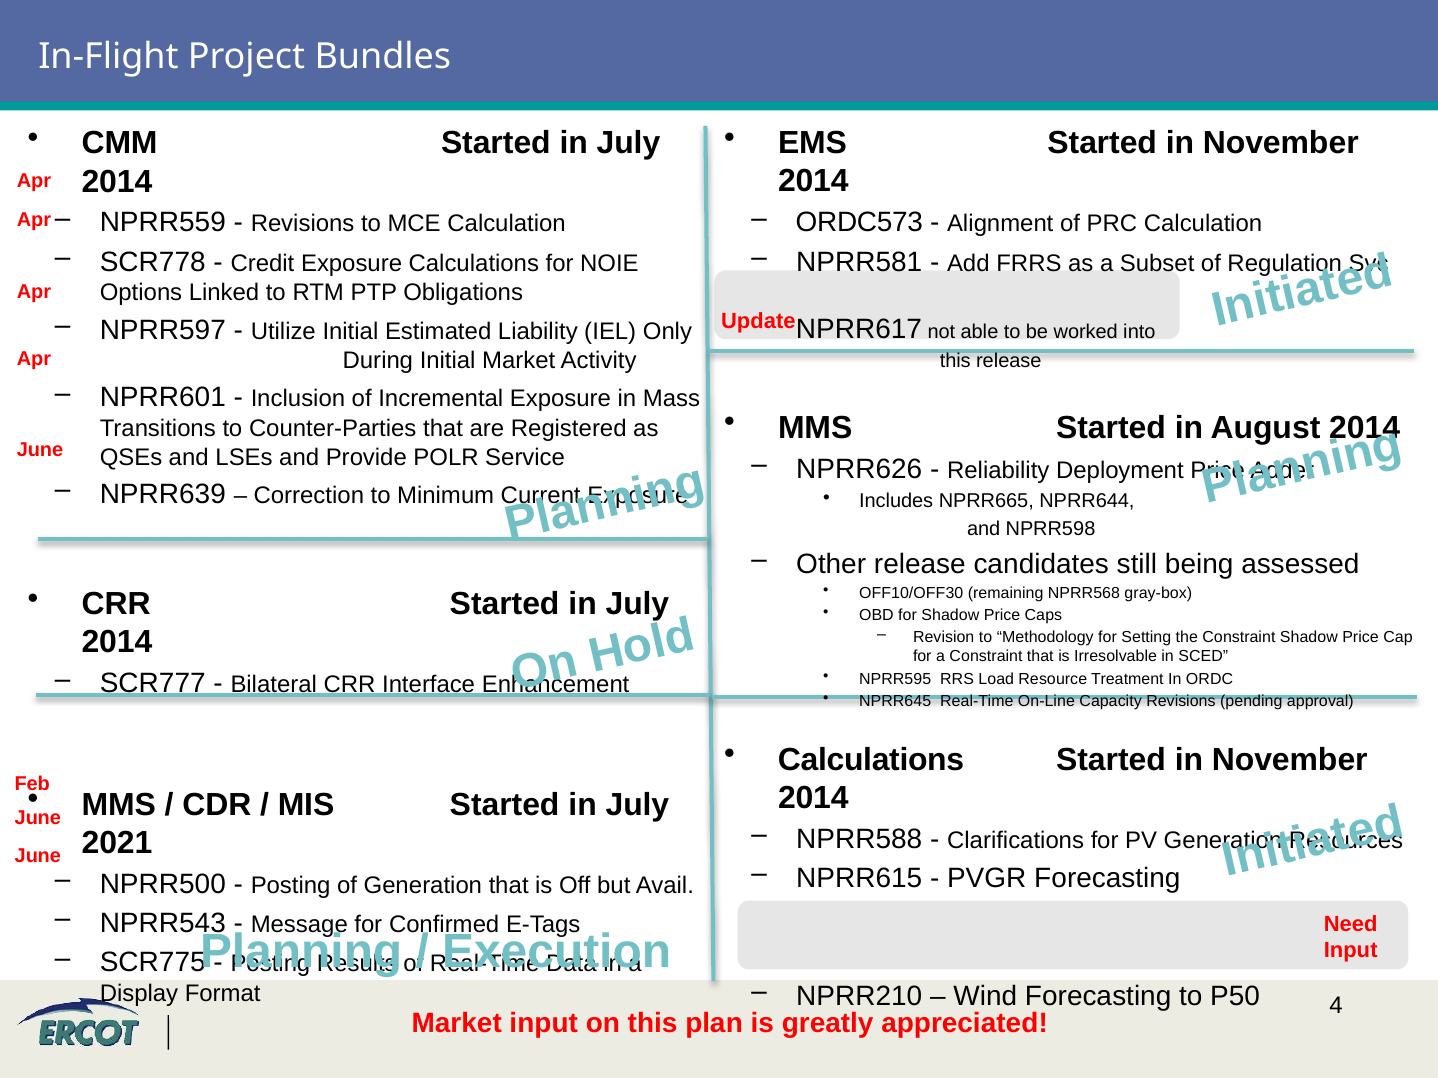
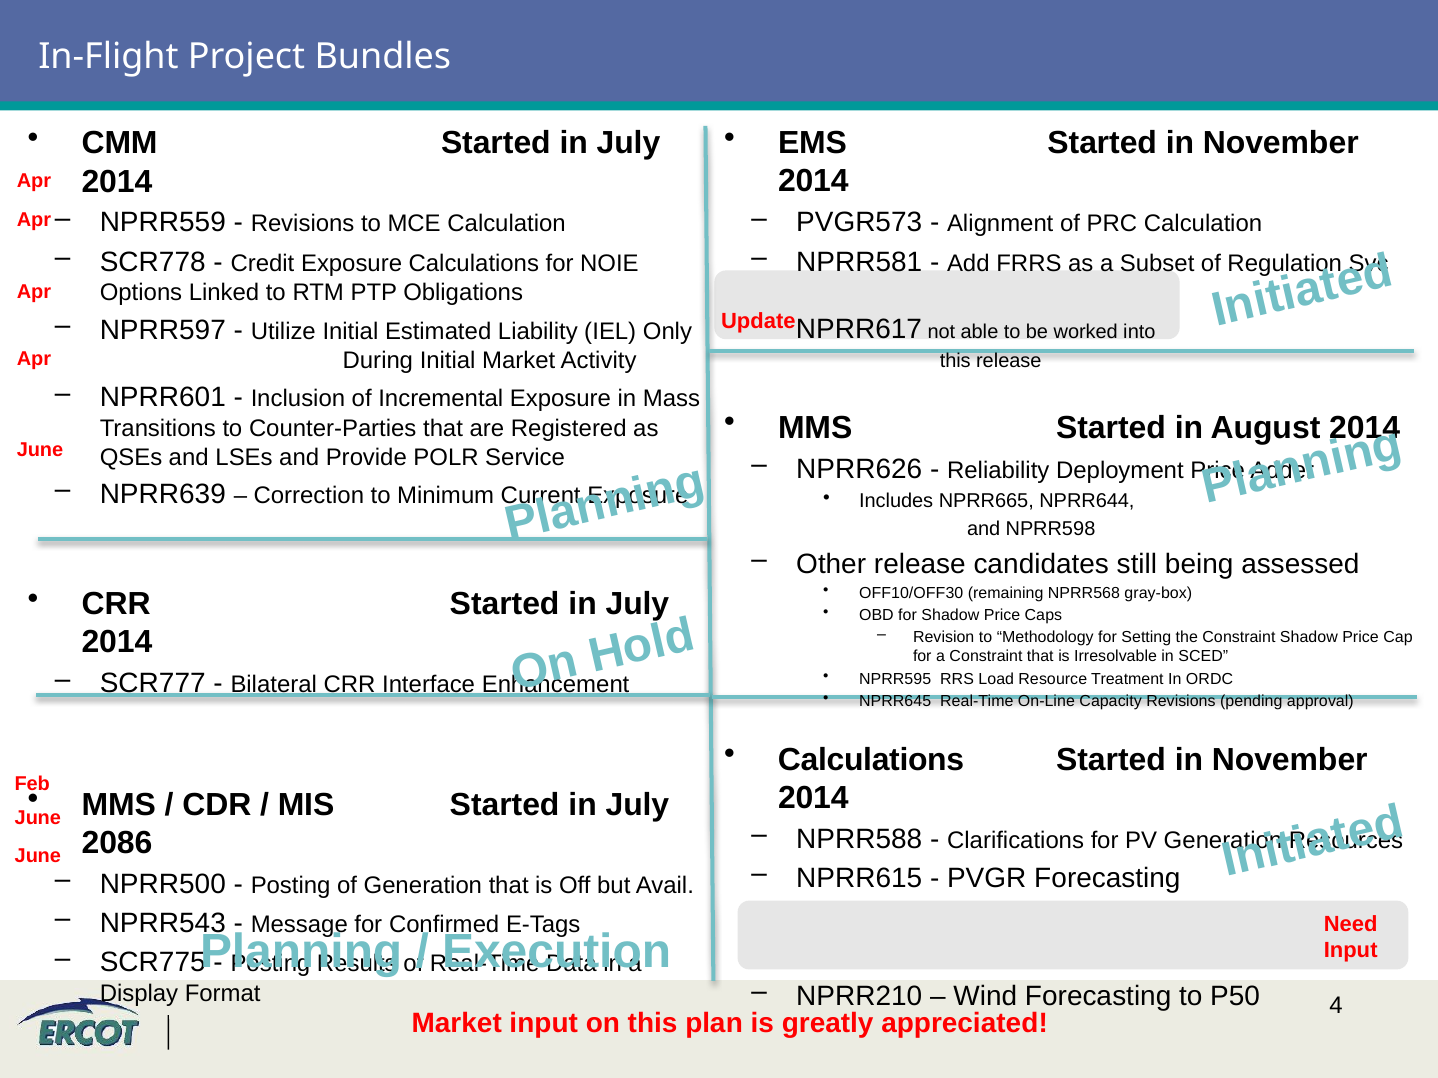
ORDC573: ORDC573 -> PVGR573 (859, 223)
2021: 2021 -> 2086 (117, 843)
